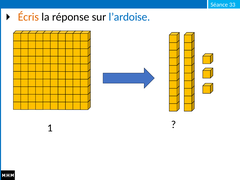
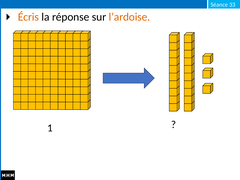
l’ardoise colour: blue -> orange (129, 17)
